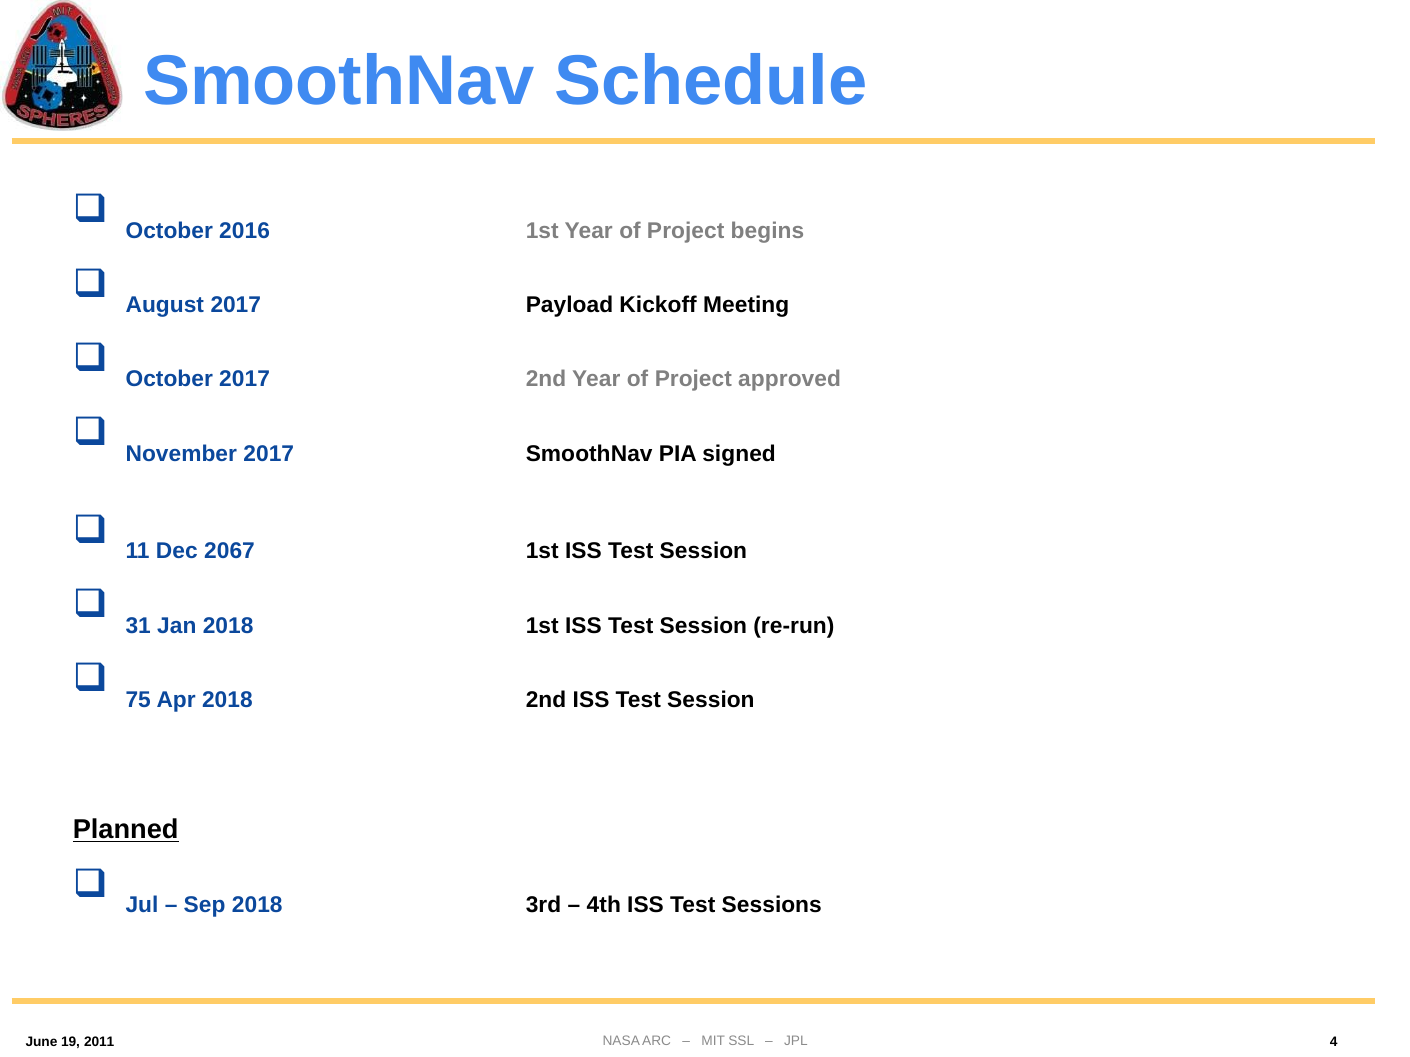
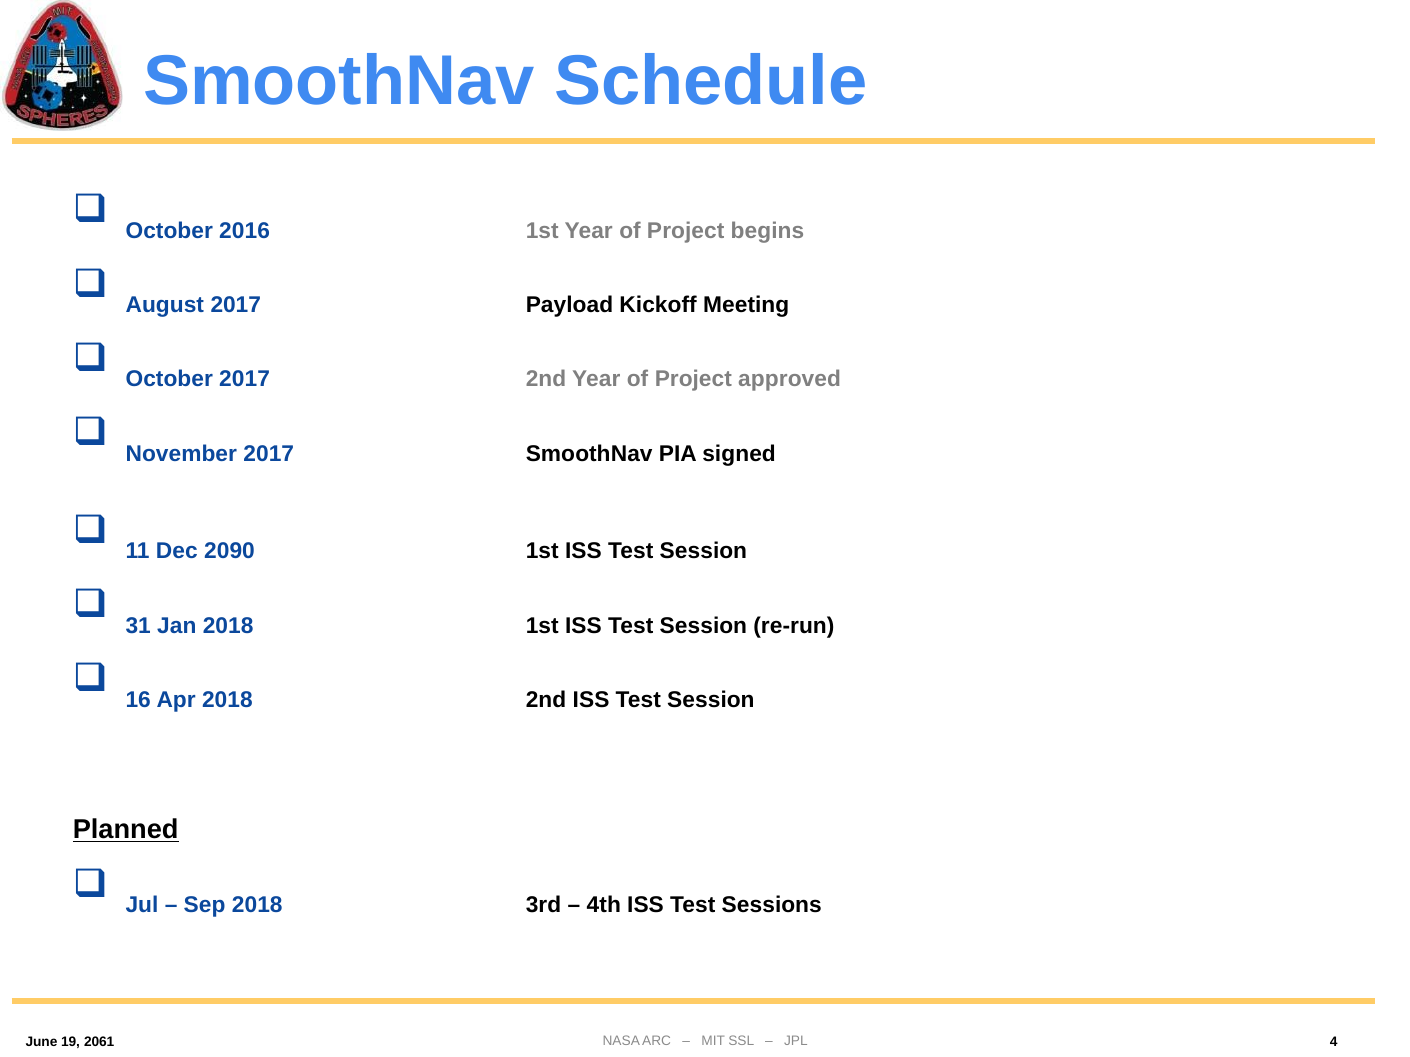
2067: 2067 -> 2090 (229, 552)
75: 75 -> 16 (138, 700)
2011: 2011 -> 2061 (99, 1043)
